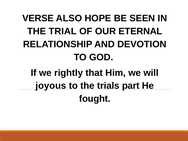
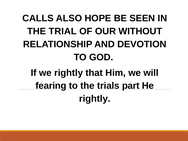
VERSE: VERSE -> CALLS (38, 18)
ETERNAL: ETERNAL -> WITHOUT (140, 31)
joyous: joyous -> fearing (51, 86)
fought: fought -> rightly (95, 99)
